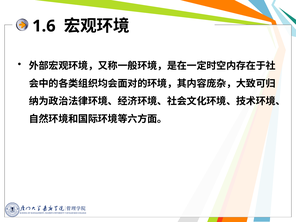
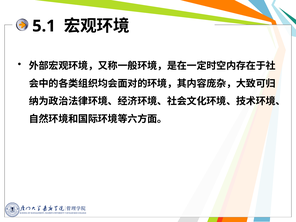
1.6: 1.6 -> 5.1 (44, 26)
